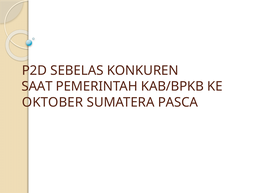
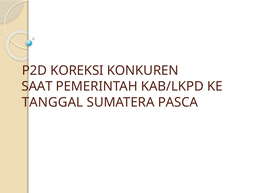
SEBELAS: SEBELAS -> KOREKSI (77, 70)
KAB/BPKB: KAB/BPKB -> KAB/LKPD (172, 86)
OKTOBER: OKTOBER -> TANGGAL (53, 102)
